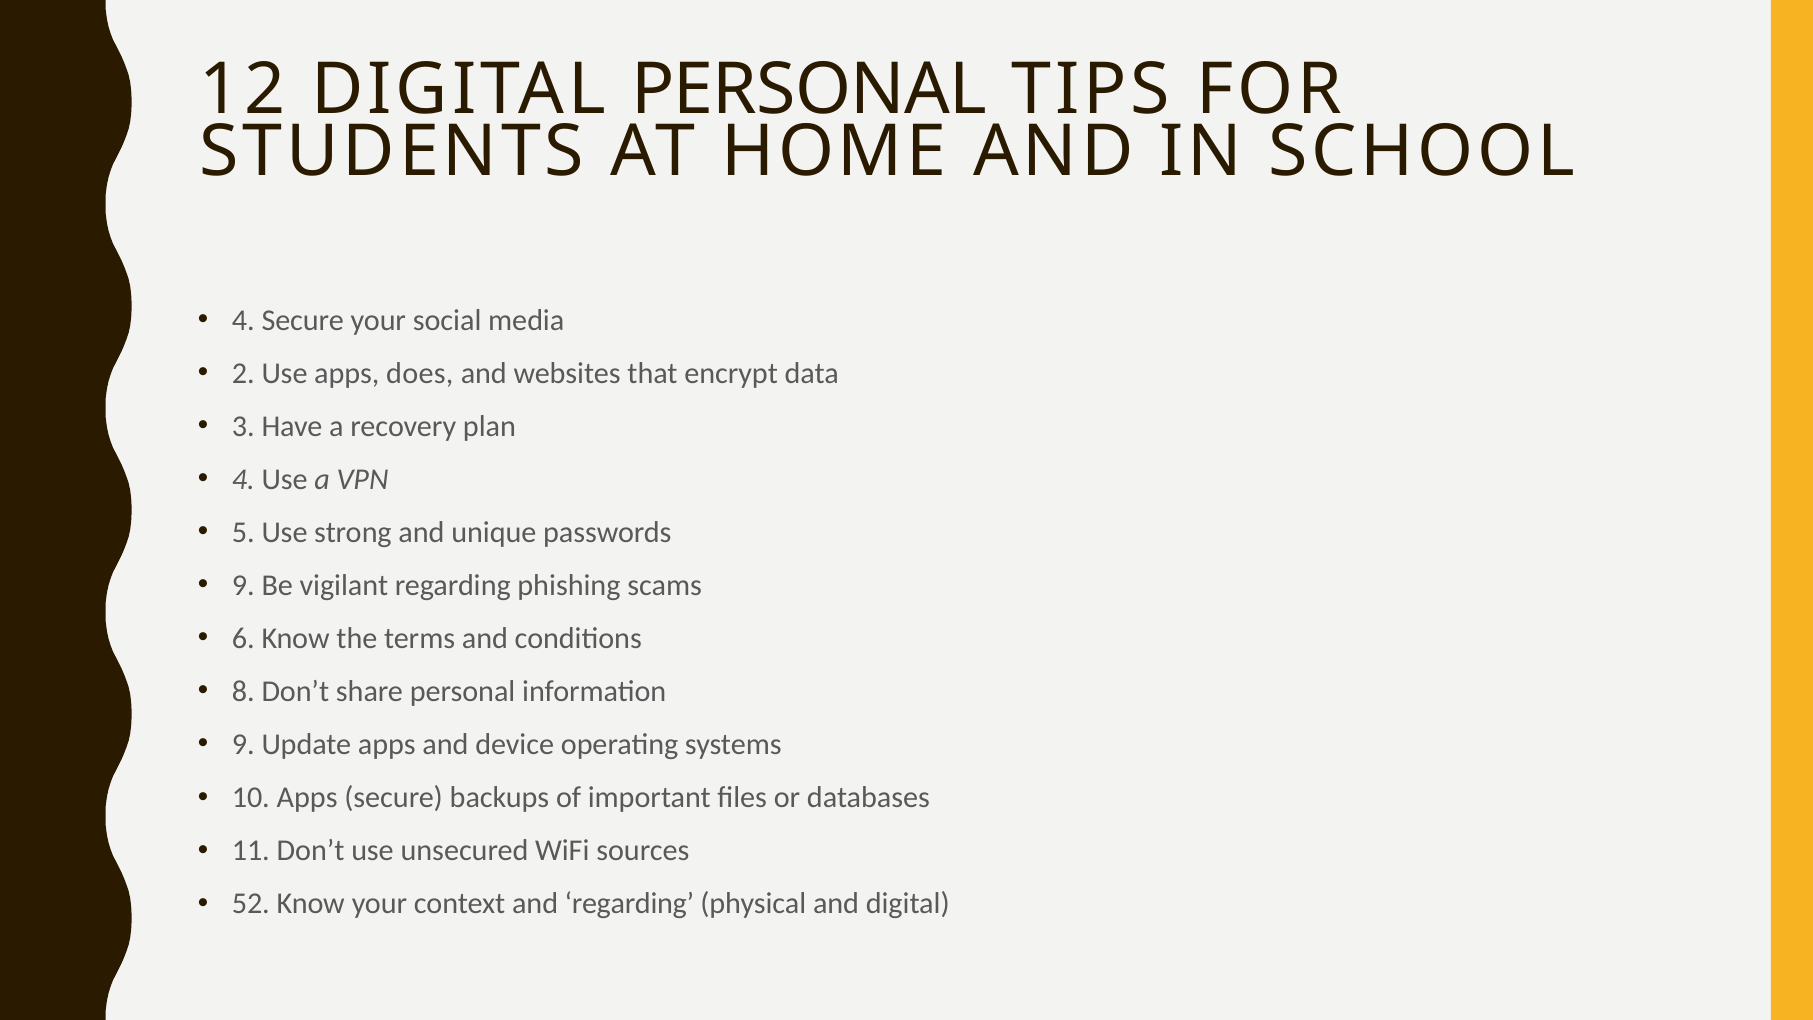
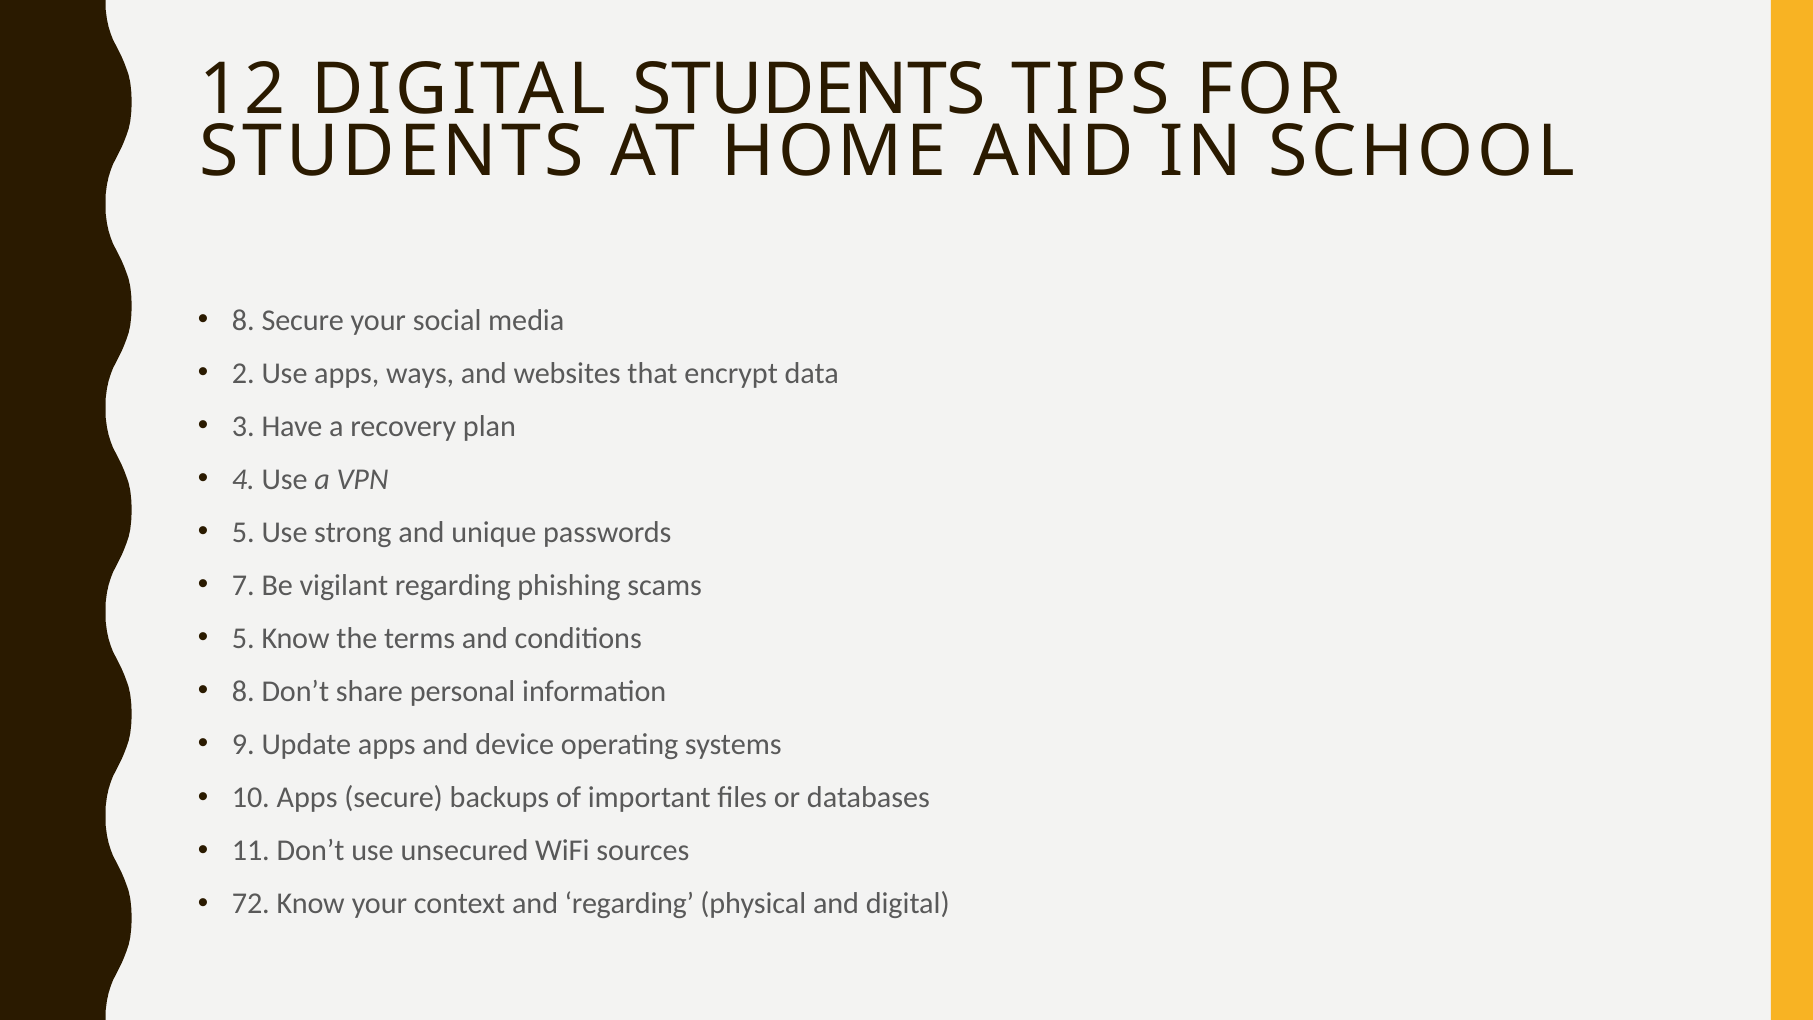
DIGITAL PERSONAL: PERSONAL -> STUDENTS (809, 90)
4: 4 -> 8 (243, 320)
does: does -> ways (420, 373)
9: 9 -> 7 (243, 586)
6: 6 -> 5 (243, 639)
52: 52 -> 72 (251, 904)
